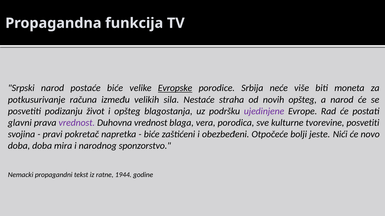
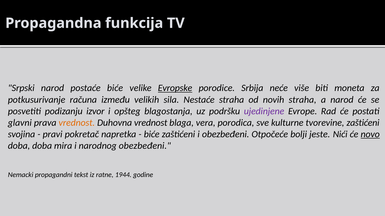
novih opšteg: opšteg -> straha (303, 100)
život: život -> izvor (95, 111)
vrednost colour: purple -> orange (77, 123)
tvorevine posvetiti: posvetiti -> zaštićeni (363, 123)
novo underline: none -> present (370, 134)
narodnog sponzorstvo: sponzorstvo -> obezbeđeni (145, 146)
